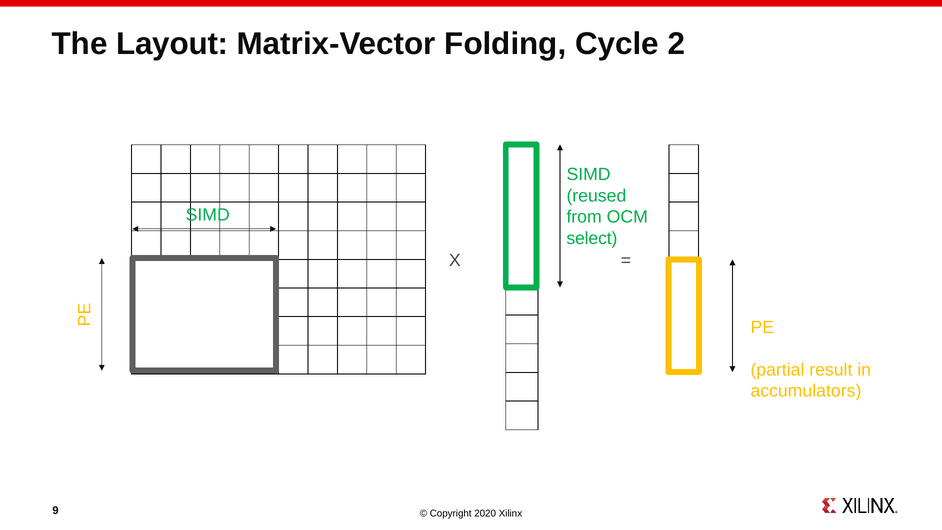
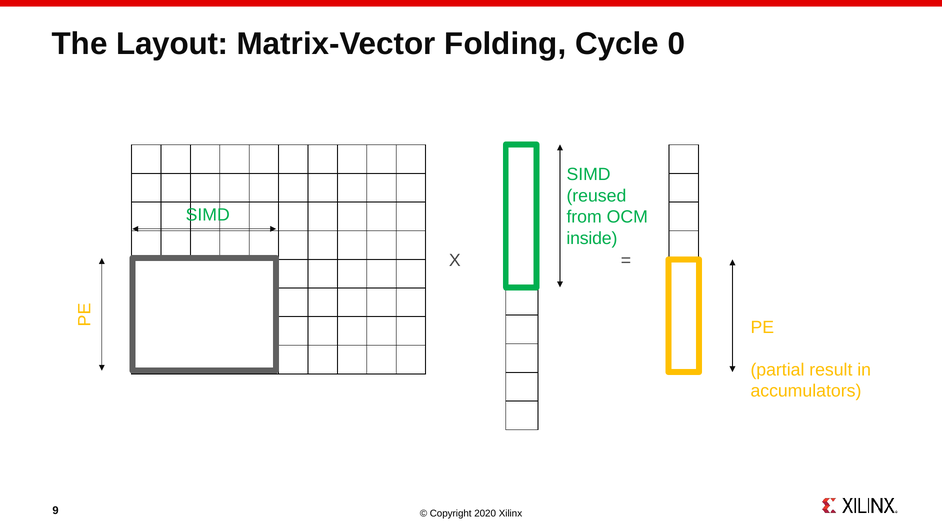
2: 2 -> 0 (676, 44)
select: select -> inside (592, 238)
